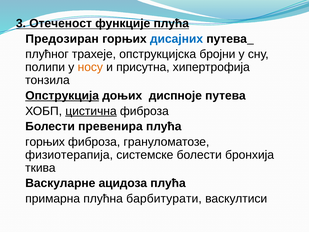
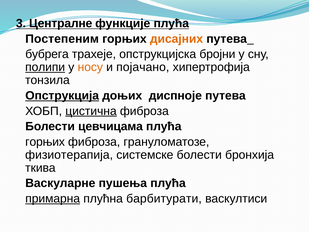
Отеченост: Отеченост -> Централне (61, 23)
Предозиран: Предозиран -> Постепеним (62, 39)
дисајних colour: blue -> orange (177, 39)
плућног: плућног -> бубрега (47, 54)
полипи underline: none -> present (45, 67)
присутна: присутна -> појачано (143, 67)
превенира: превенира -> цевчицама (111, 126)
ацидоза: ацидоза -> пушења (123, 183)
примарна underline: none -> present (53, 198)
